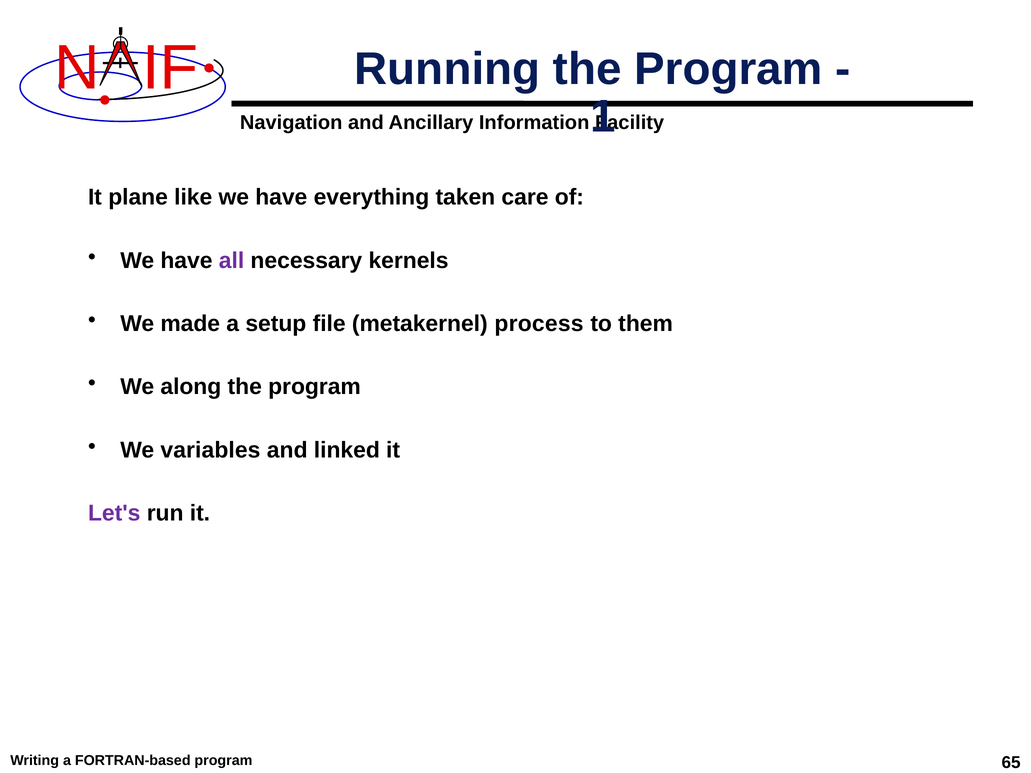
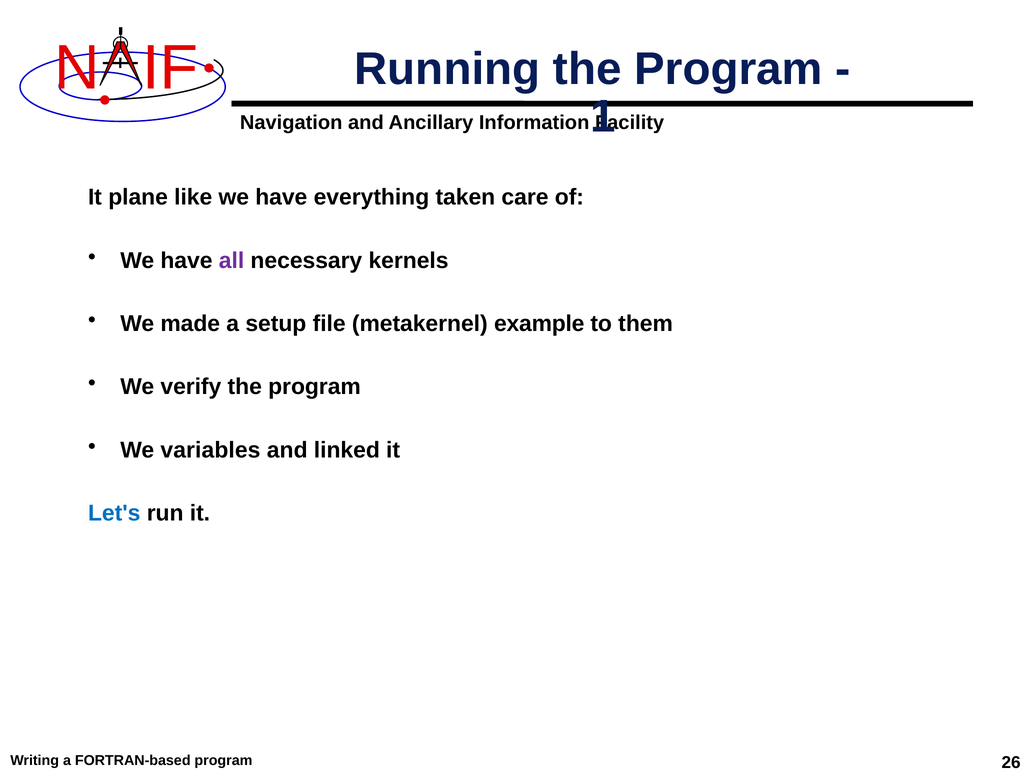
process: process -> example (539, 324)
along: along -> verify (191, 387)
Let's colour: purple -> blue (114, 513)
65: 65 -> 26 (1011, 763)
